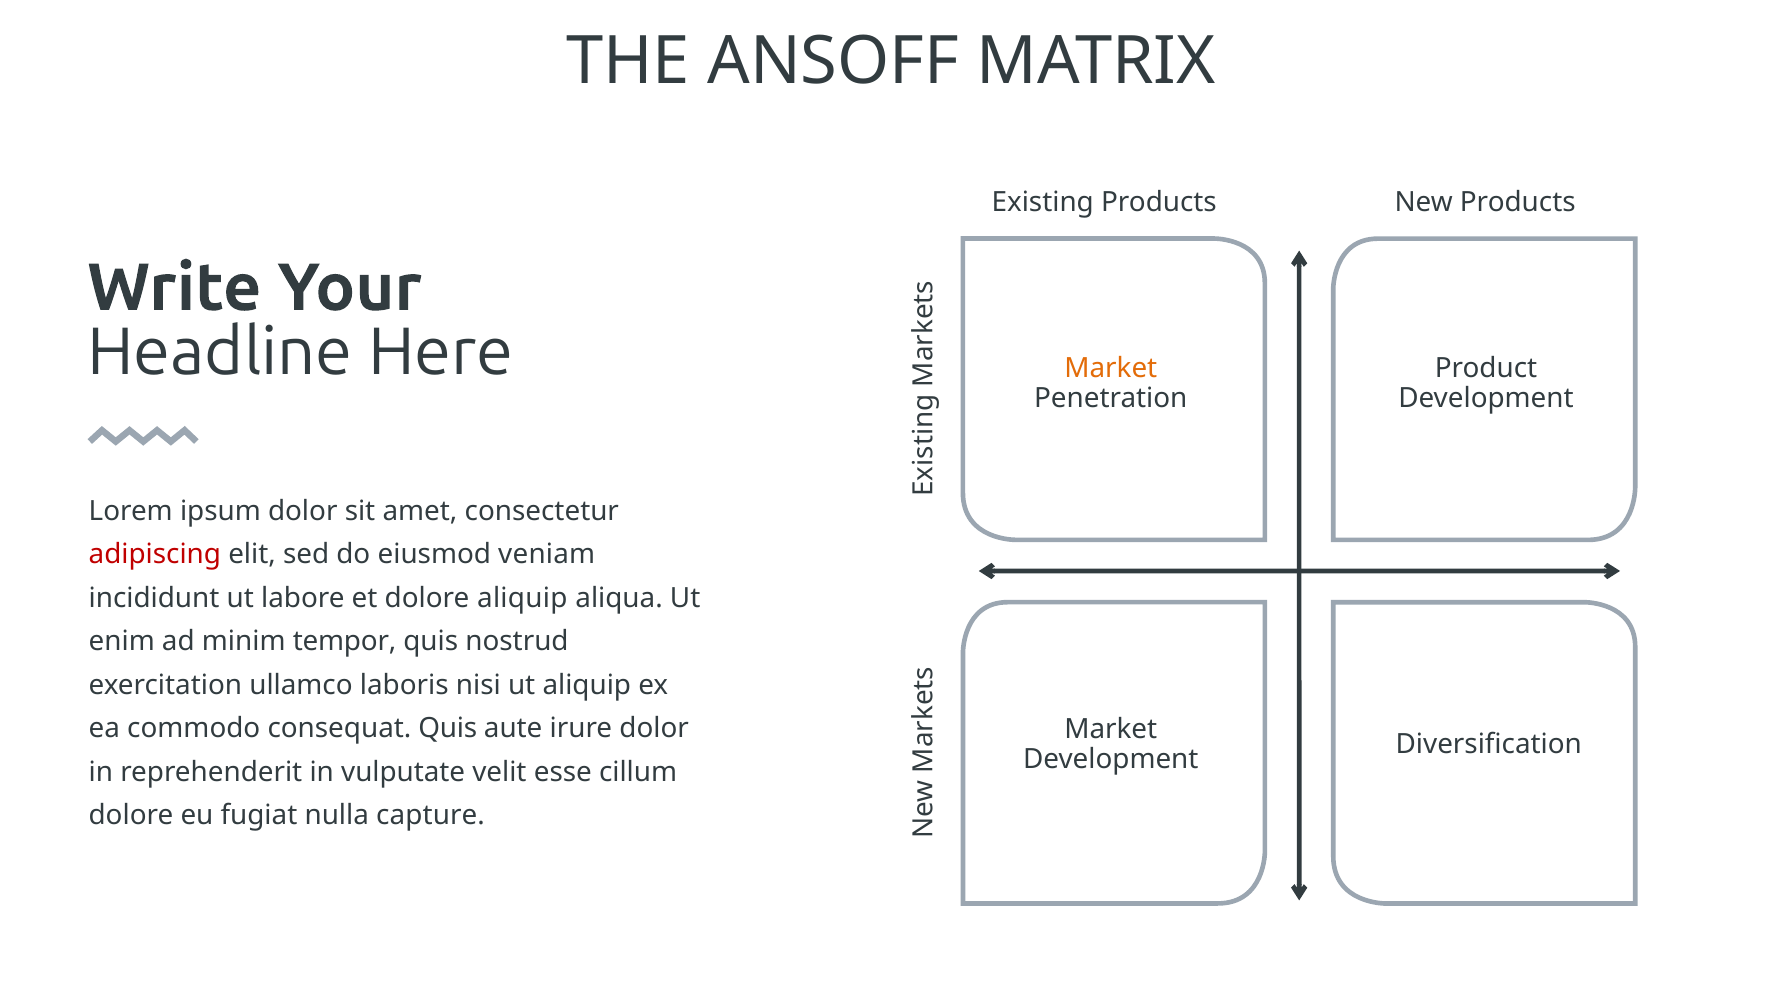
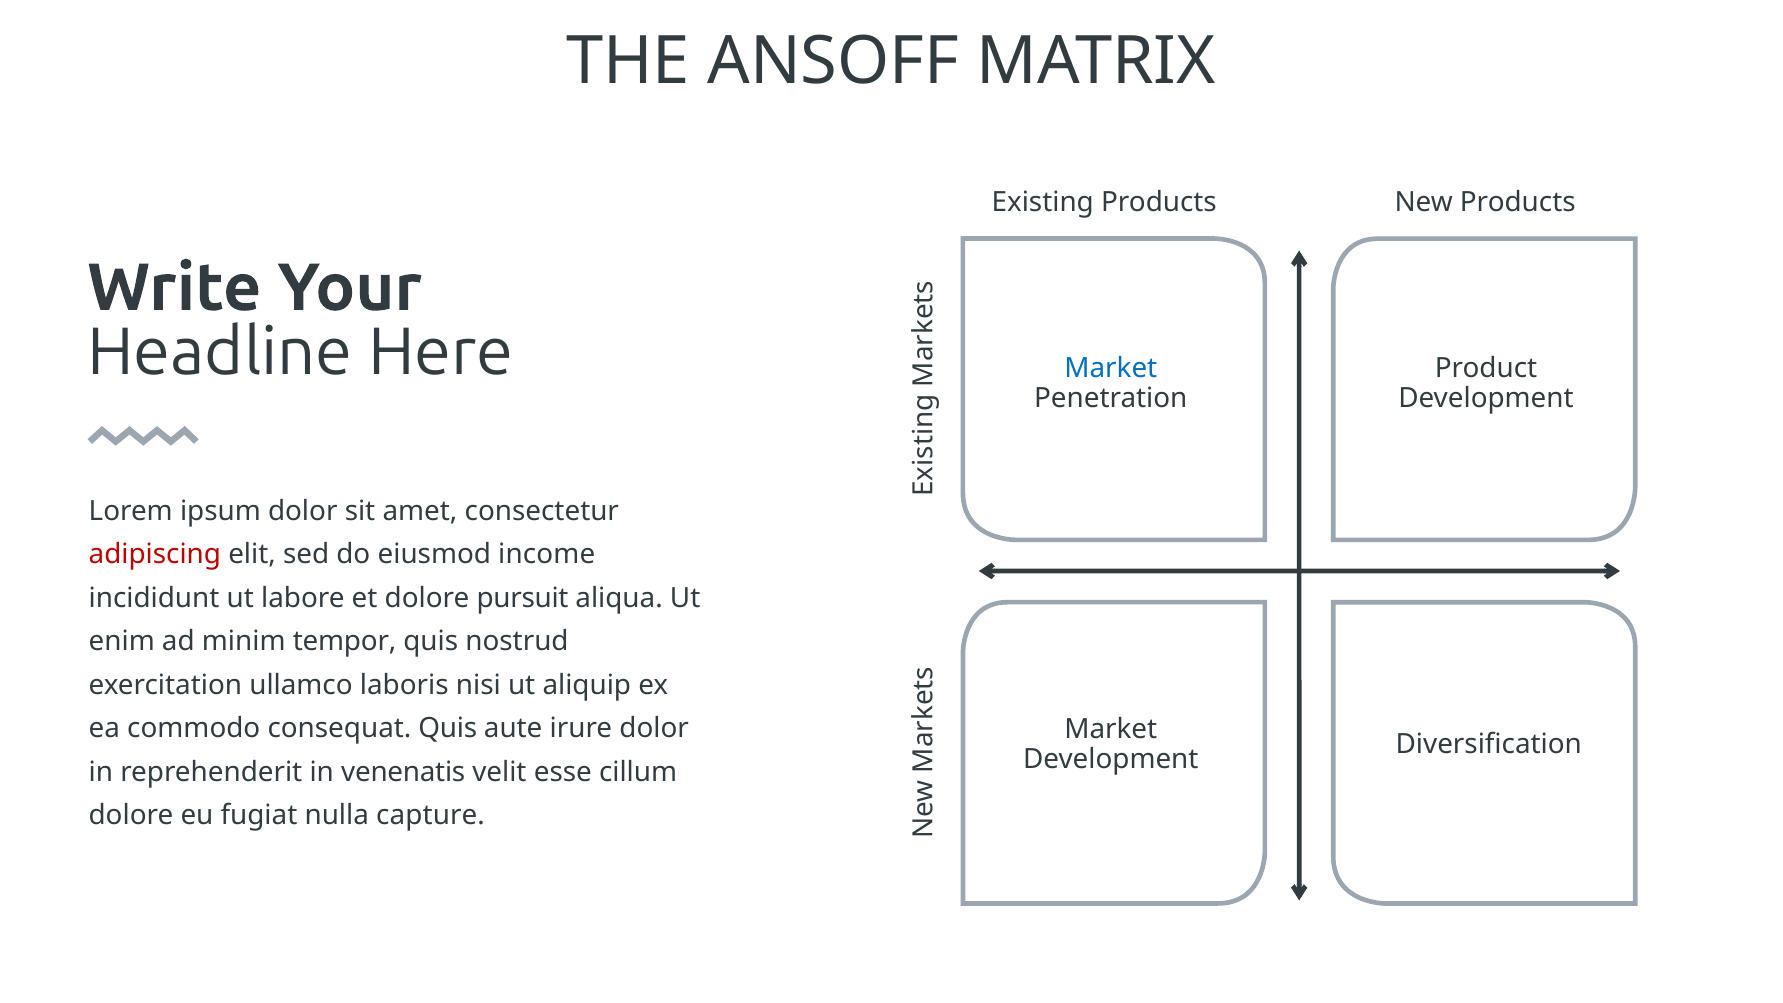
Market colour: orange -> blue (1111, 368)
veniam: veniam -> income (547, 555)
dolore aliquip: aliquip -> pursuit (523, 598)
vulputate: vulputate -> venenatis (403, 772)
